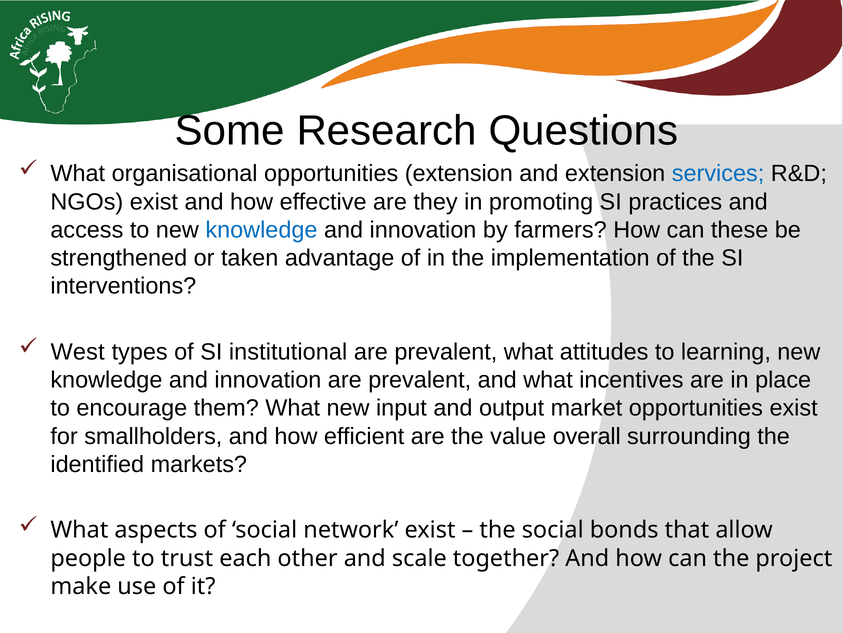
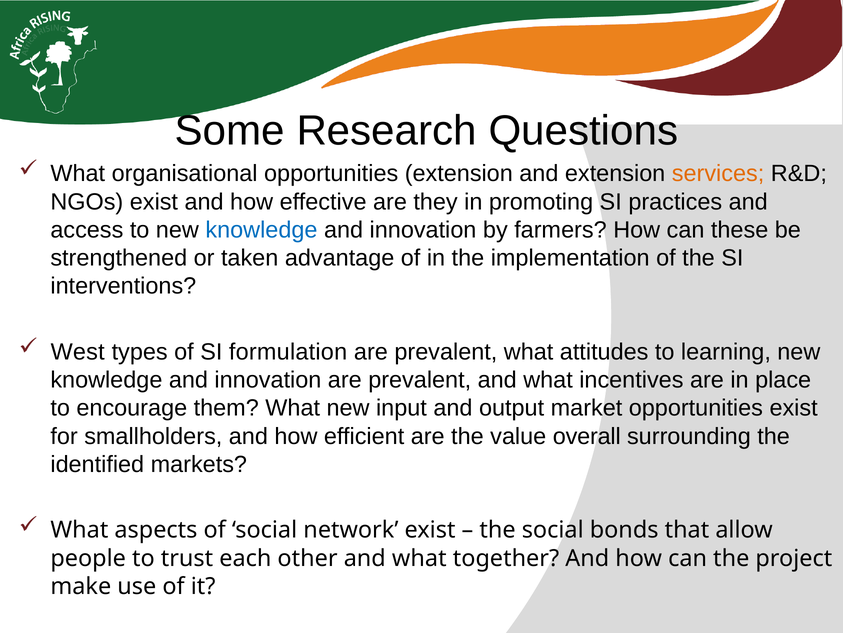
services colour: blue -> orange (718, 173)
institutional: institutional -> formulation (288, 351)
other and scale: scale -> what (419, 558)
